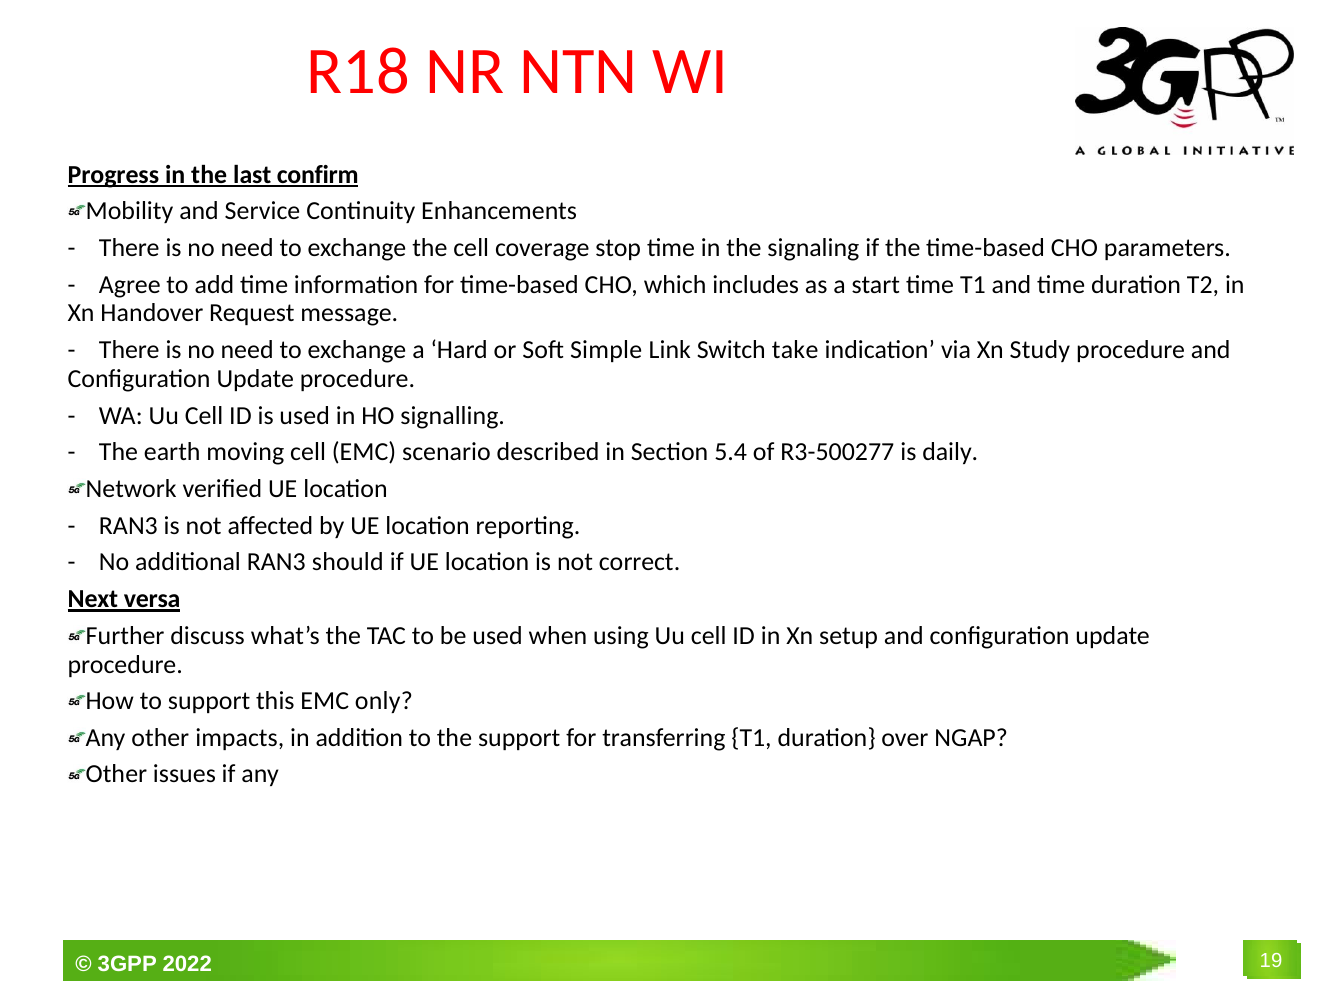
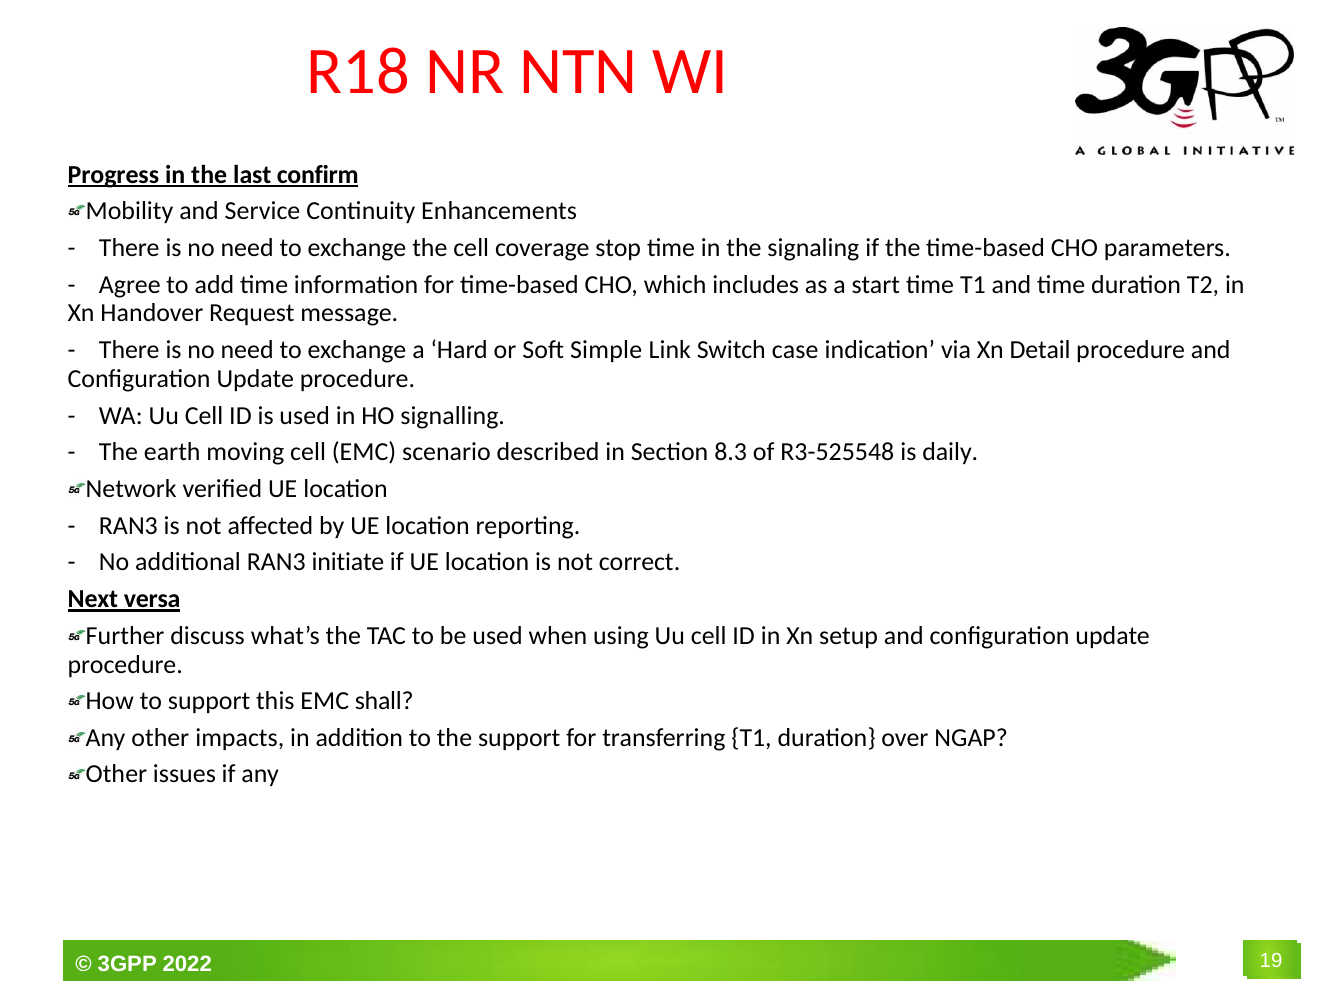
take: take -> case (795, 350)
Study: Study -> Detail (1040, 350)
5.4: 5.4 -> 8.3 (731, 452)
R3-500277: R3-500277 -> R3-525548 (837, 452)
should: should -> initiate (348, 562)
only: only -> shall (384, 701)
